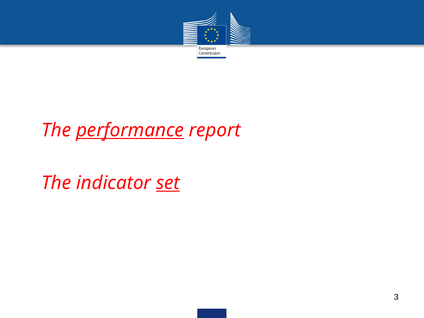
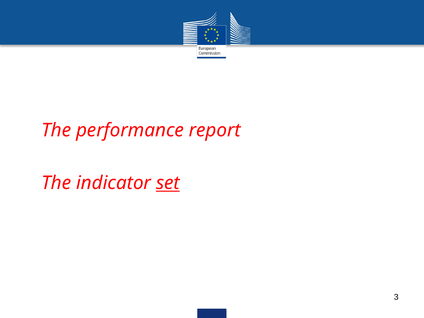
performance underline: present -> none (130, 130)
